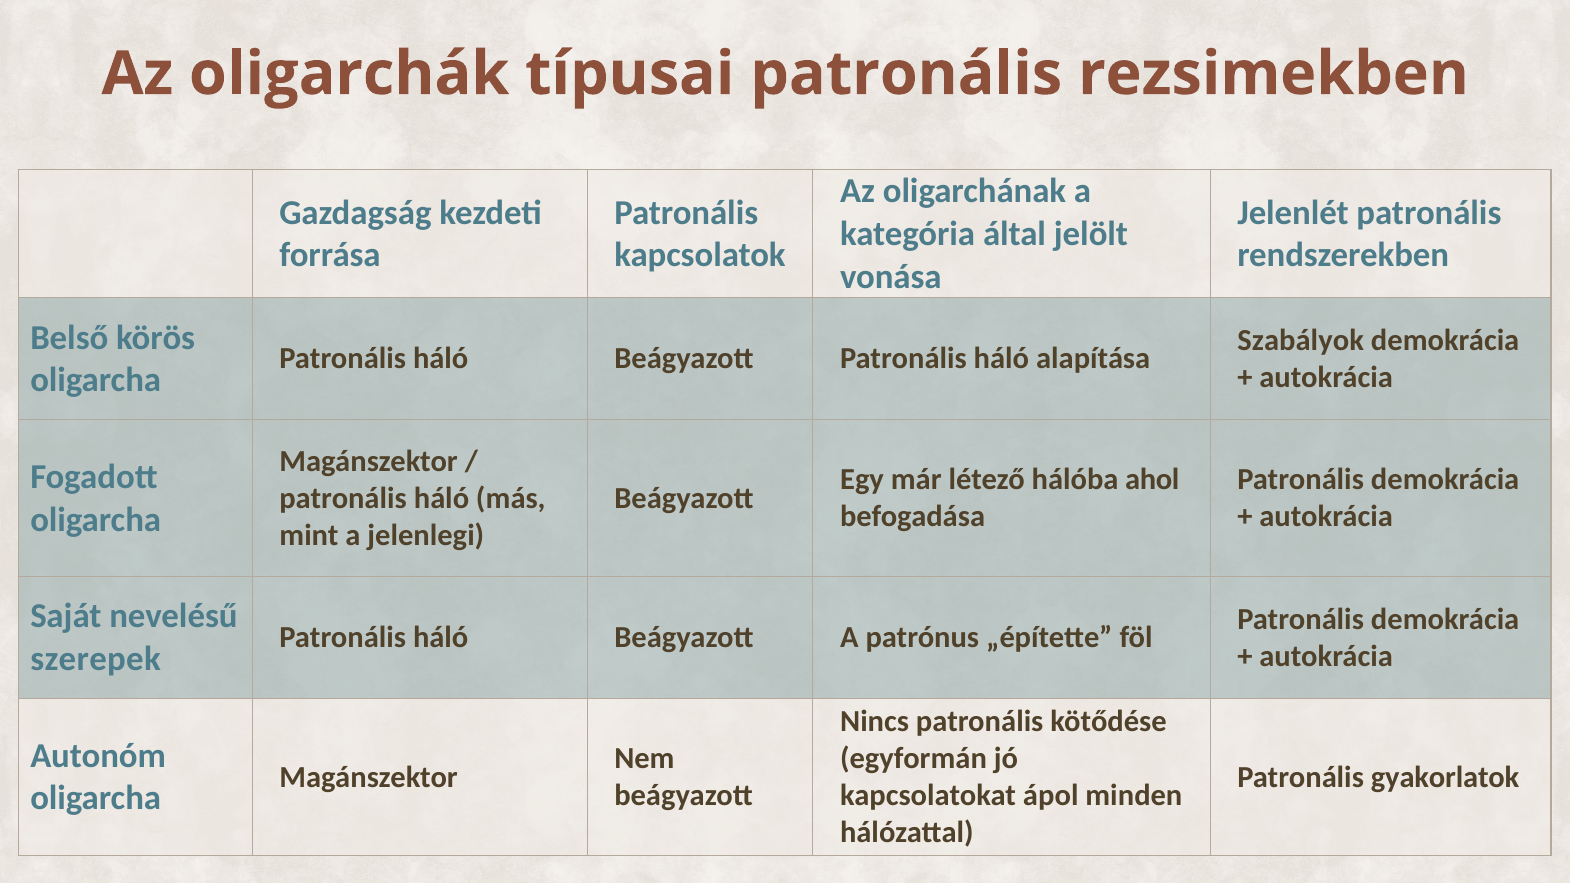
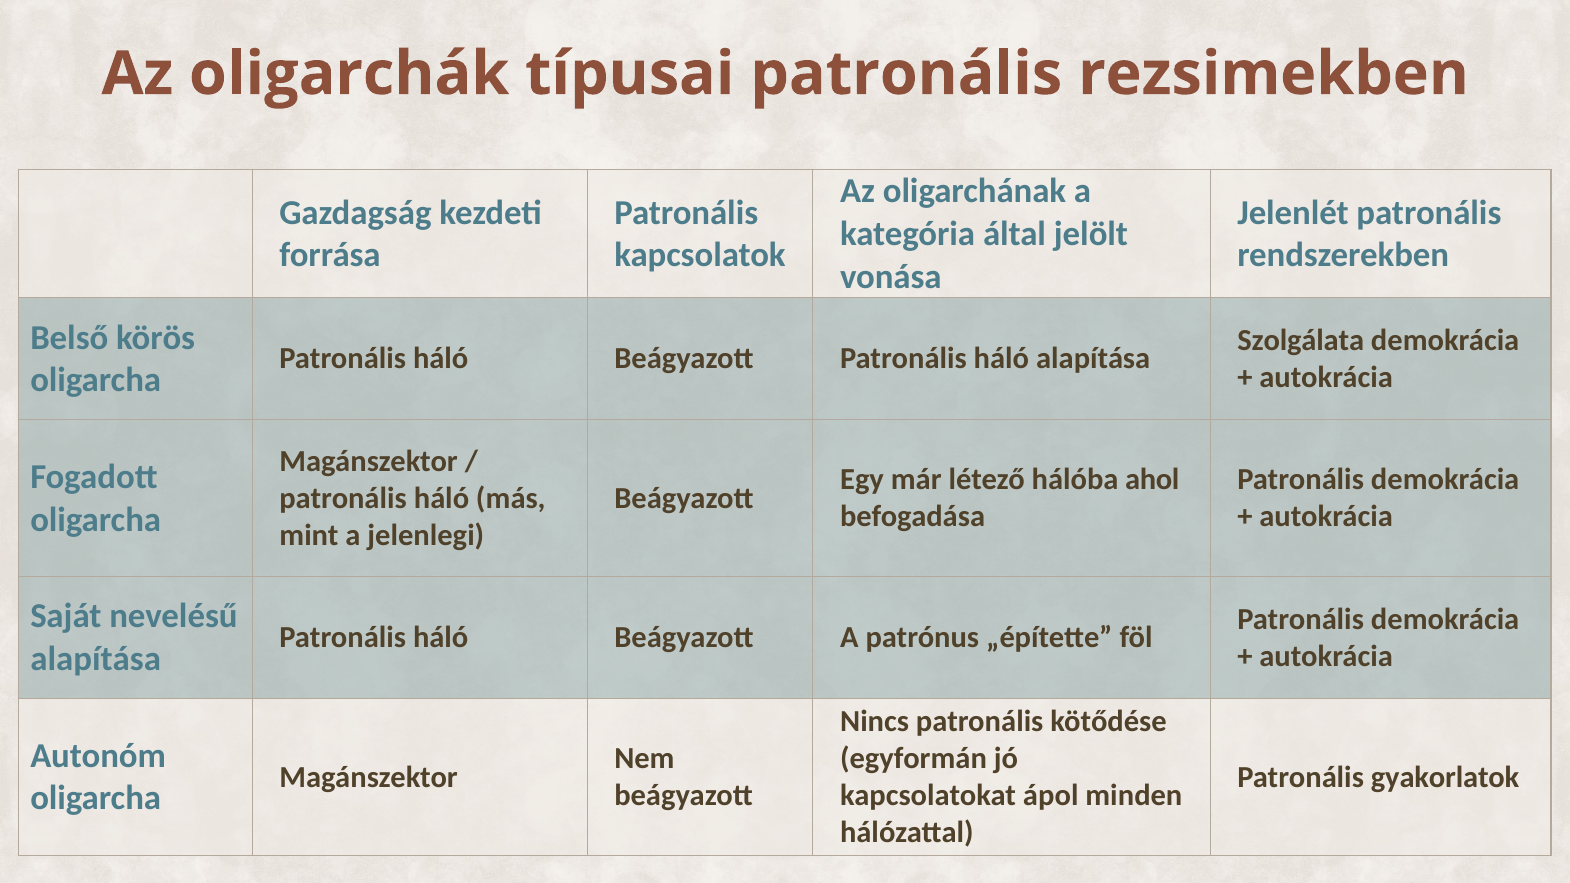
Szabályok: Szabályok -> Szolgálata (1301, 340)
szerepek: szerepek -> alapítása (96, 659)
